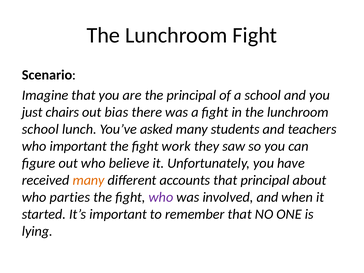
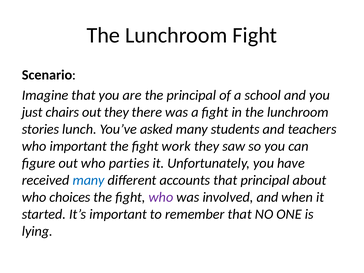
out bias: bias -> they (117, 112)
school: school -> stories (40, 129)
believe: believe -> parties (129, 163)
many colour: orange -> blue (89, 180)
parties: parties -> choices (70, 197)
